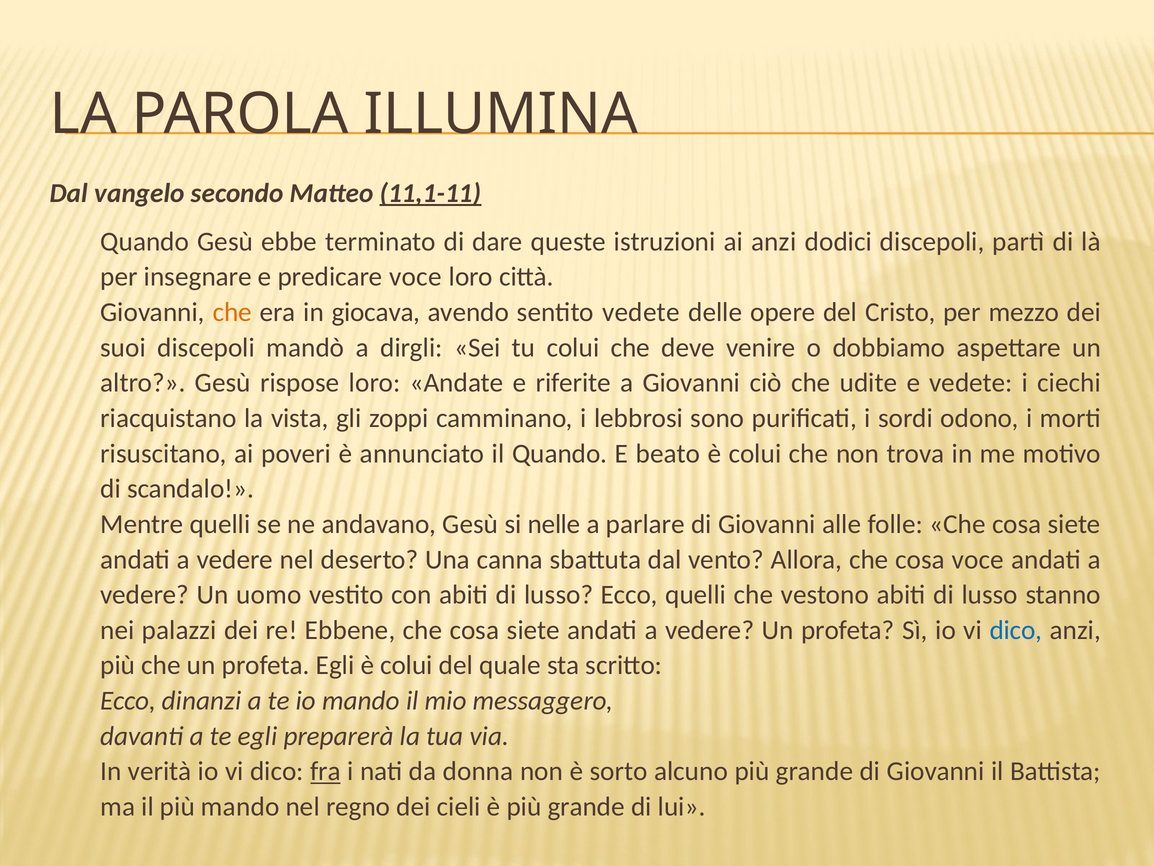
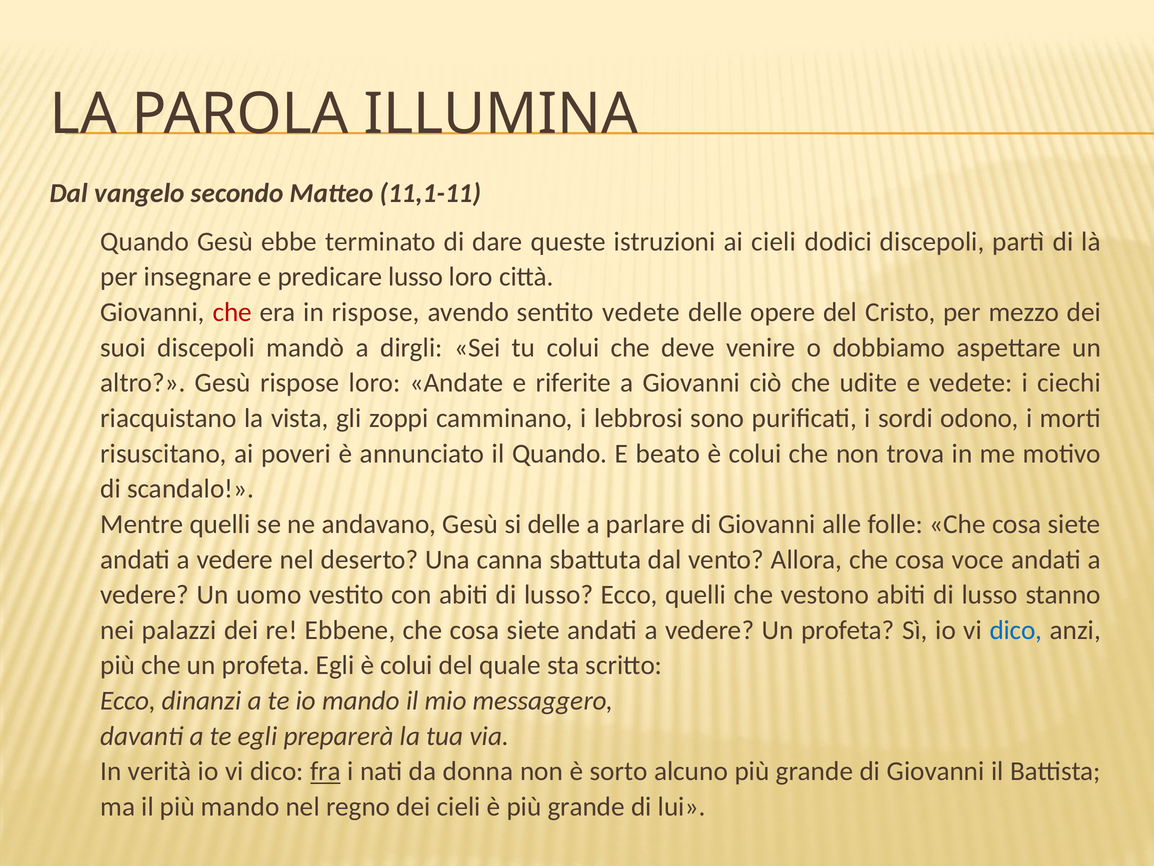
11,1-11 underline: present -> none (430, 193)
ai anzi: anzi -> cieli (774, 241)
predicare voce: voce -> lusso (416, 277)
che colour: orange -> red (232, 312)
in giocava: giocava -> rispose (376, 312)
si nelle: nelle -> delle (554, 524)
